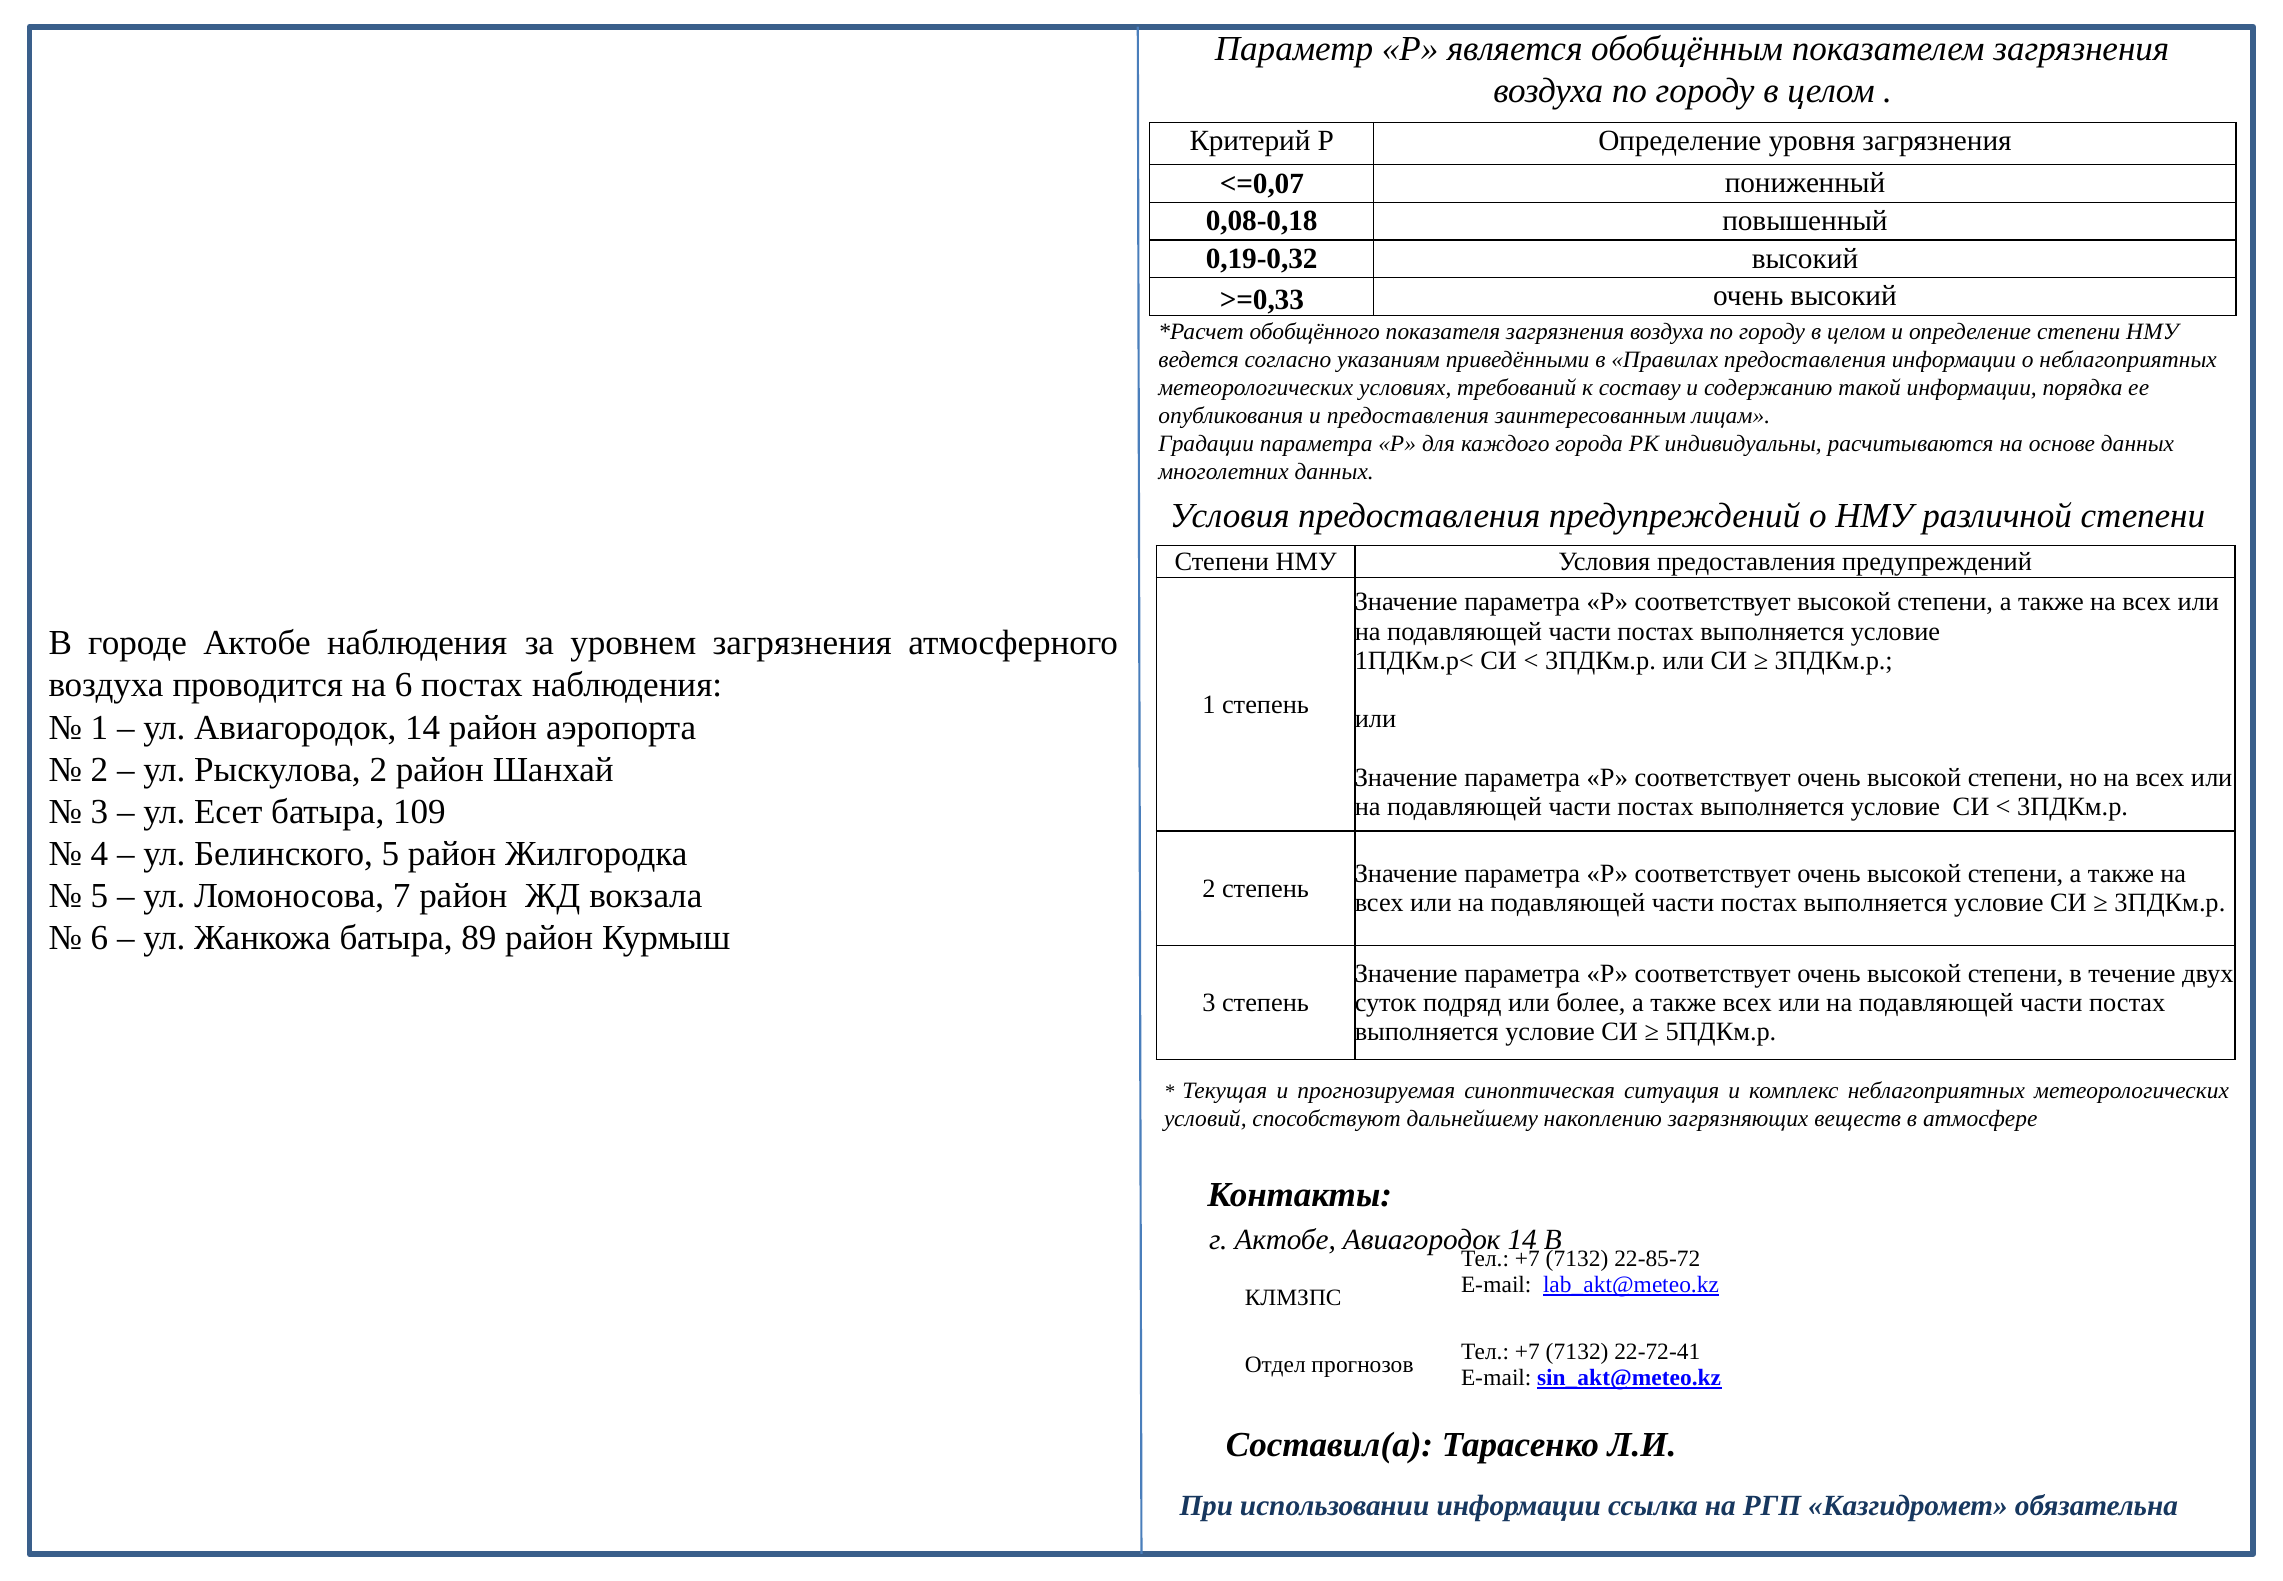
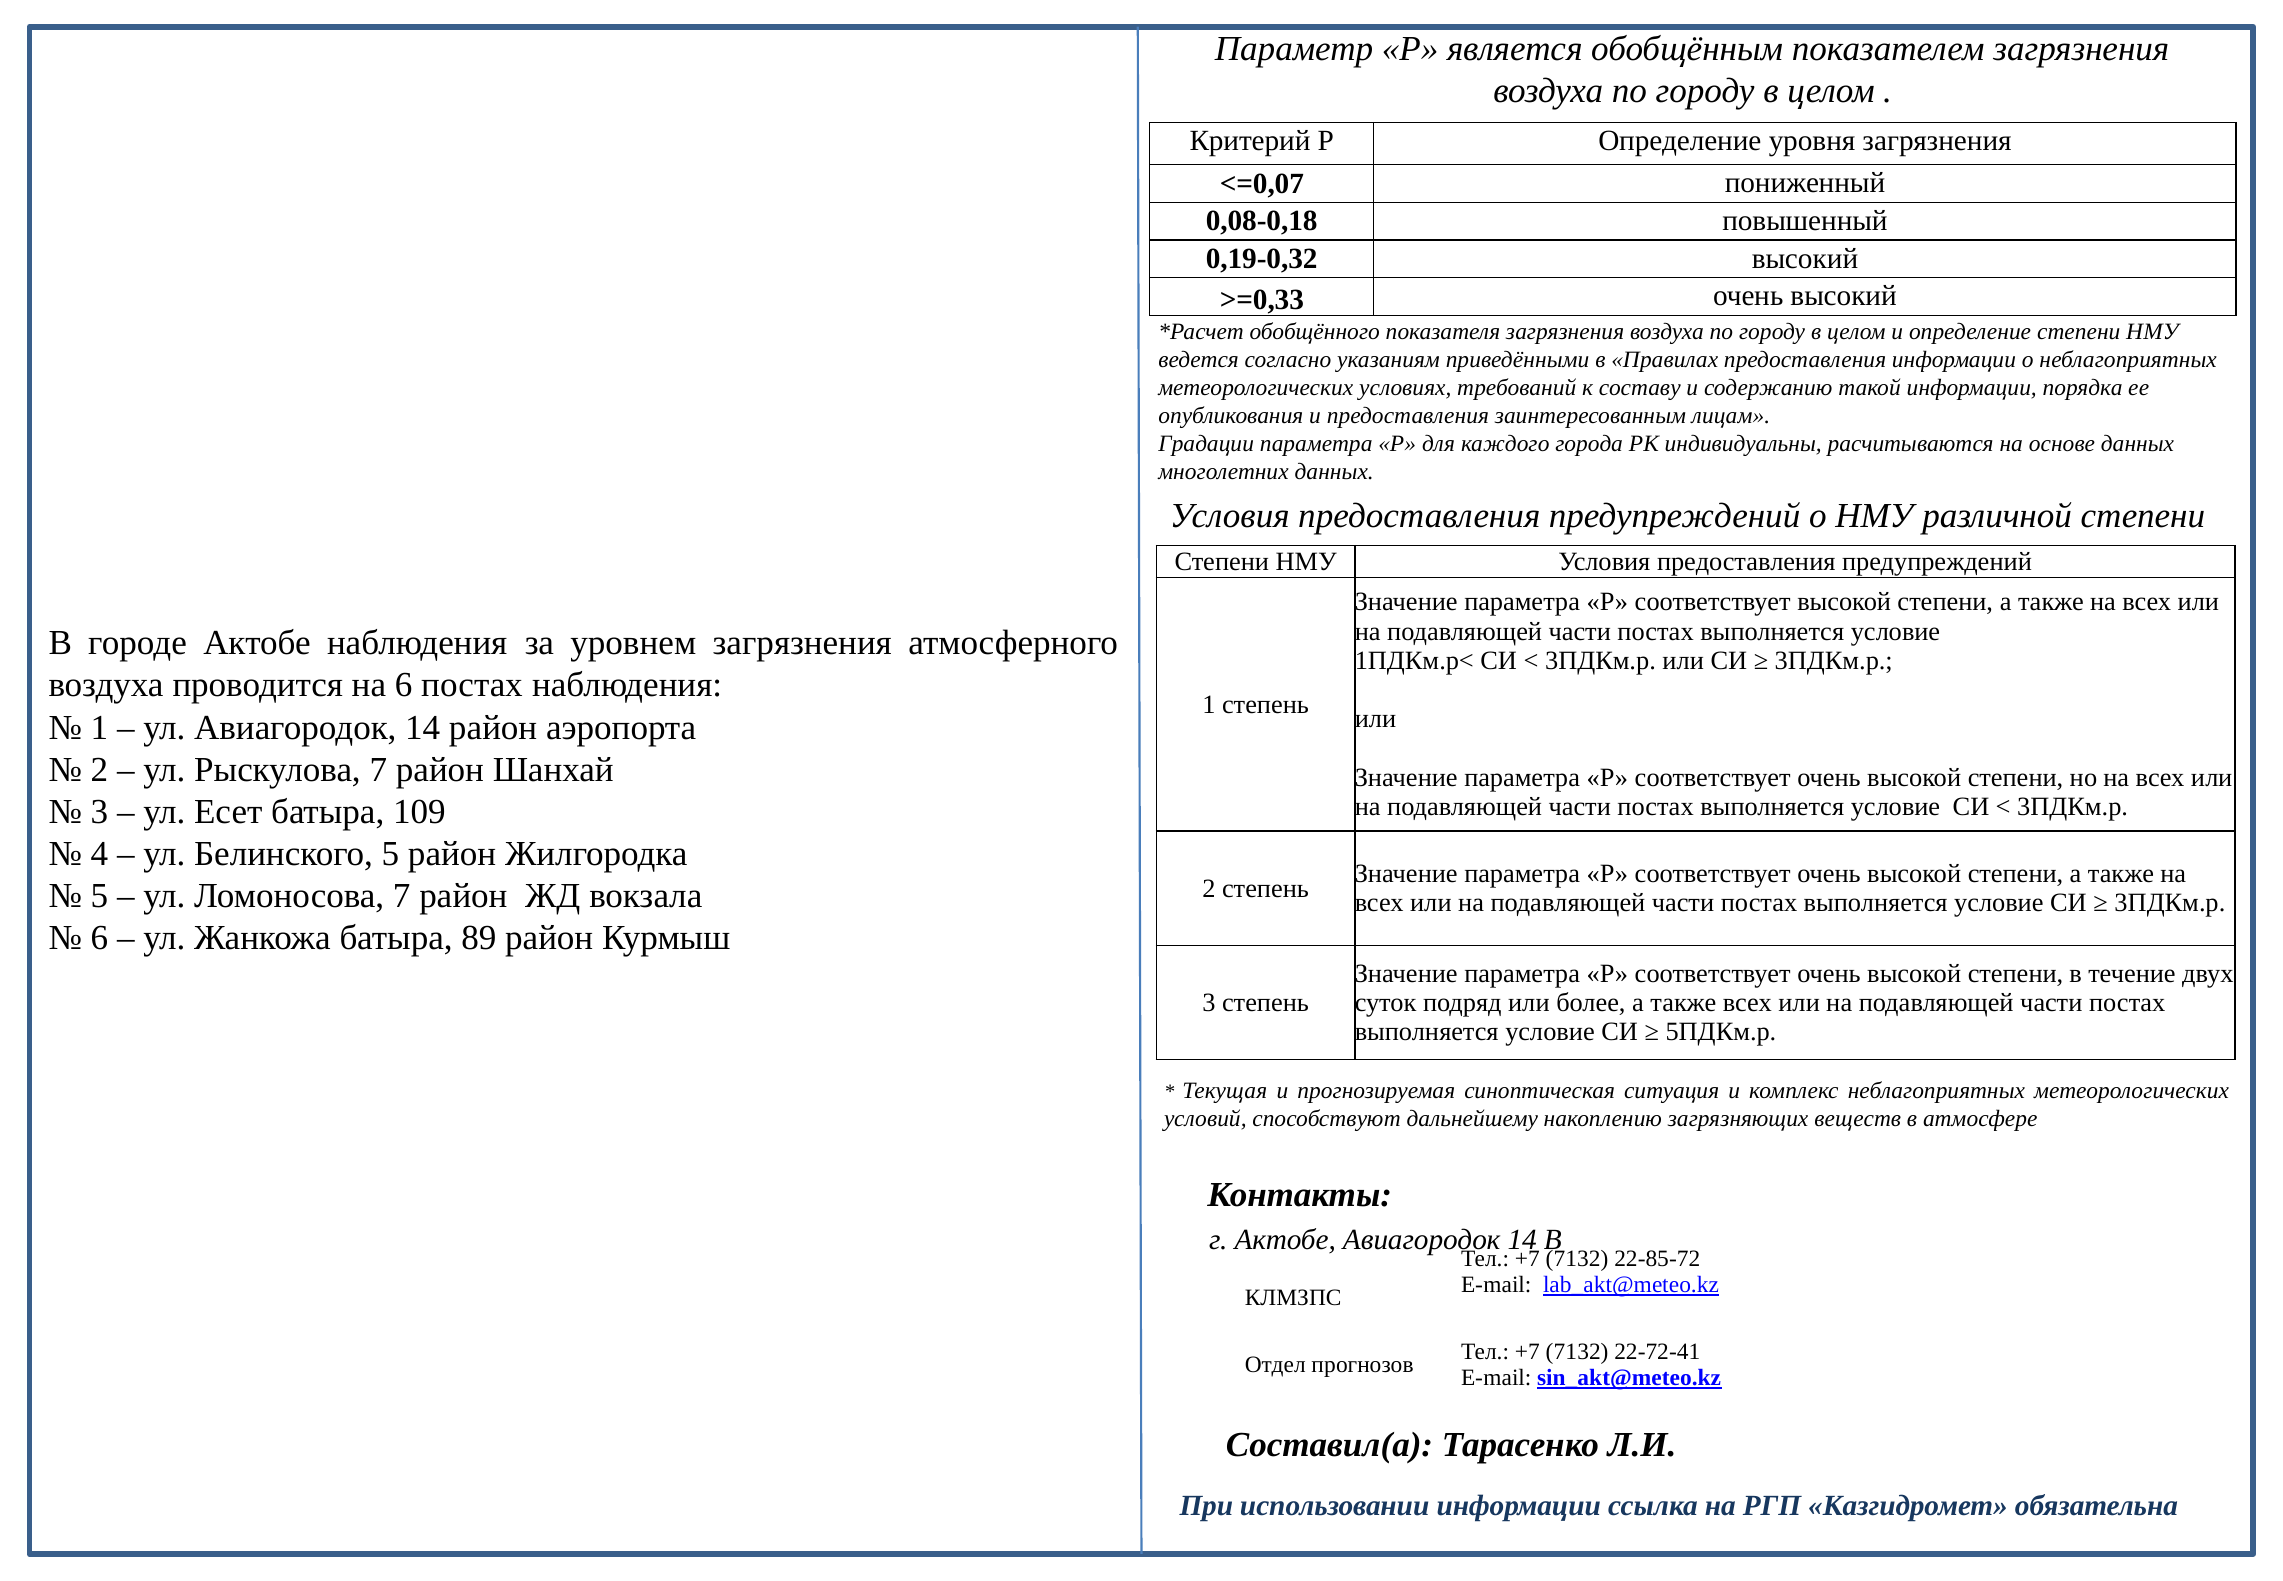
Рыскулова 2: 2 -> 7 (378, 769)
